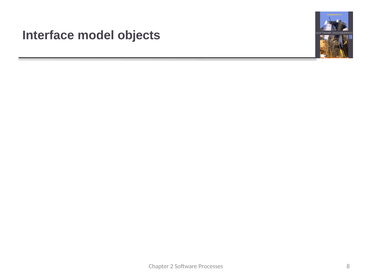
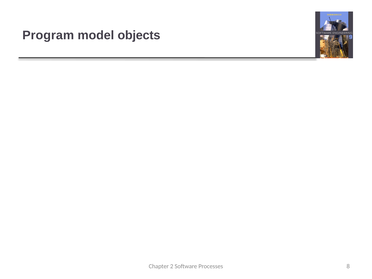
Interface: Interface -> Program (48, 35)
